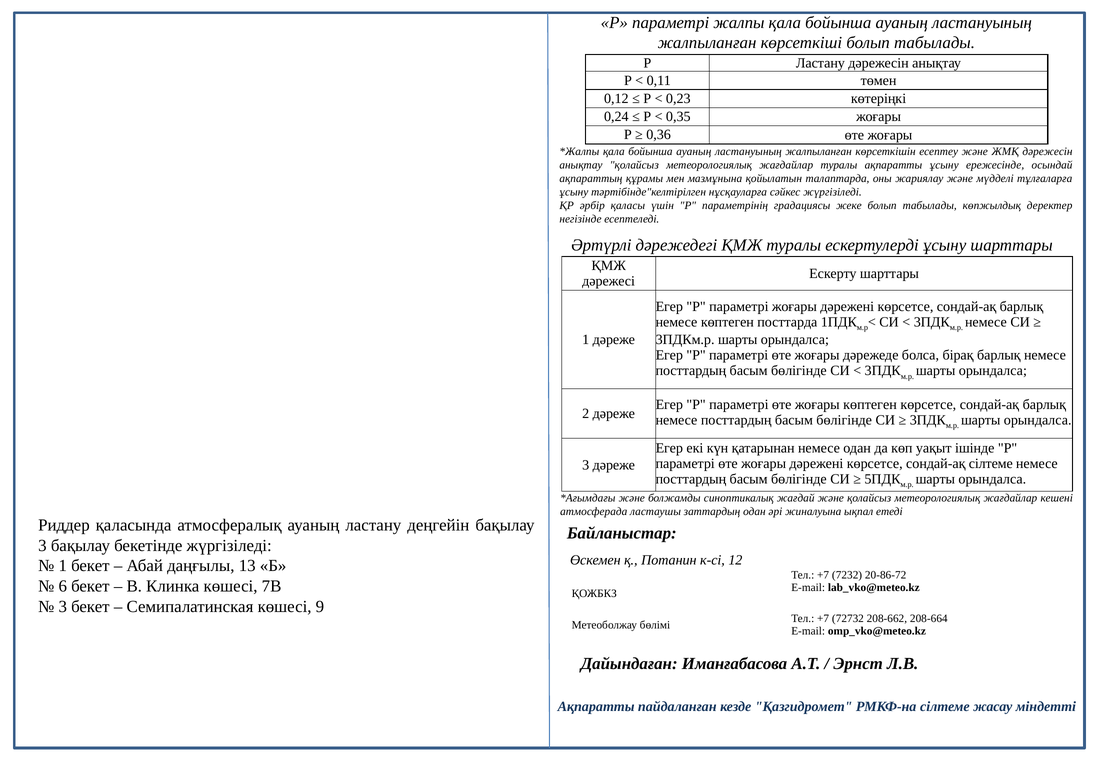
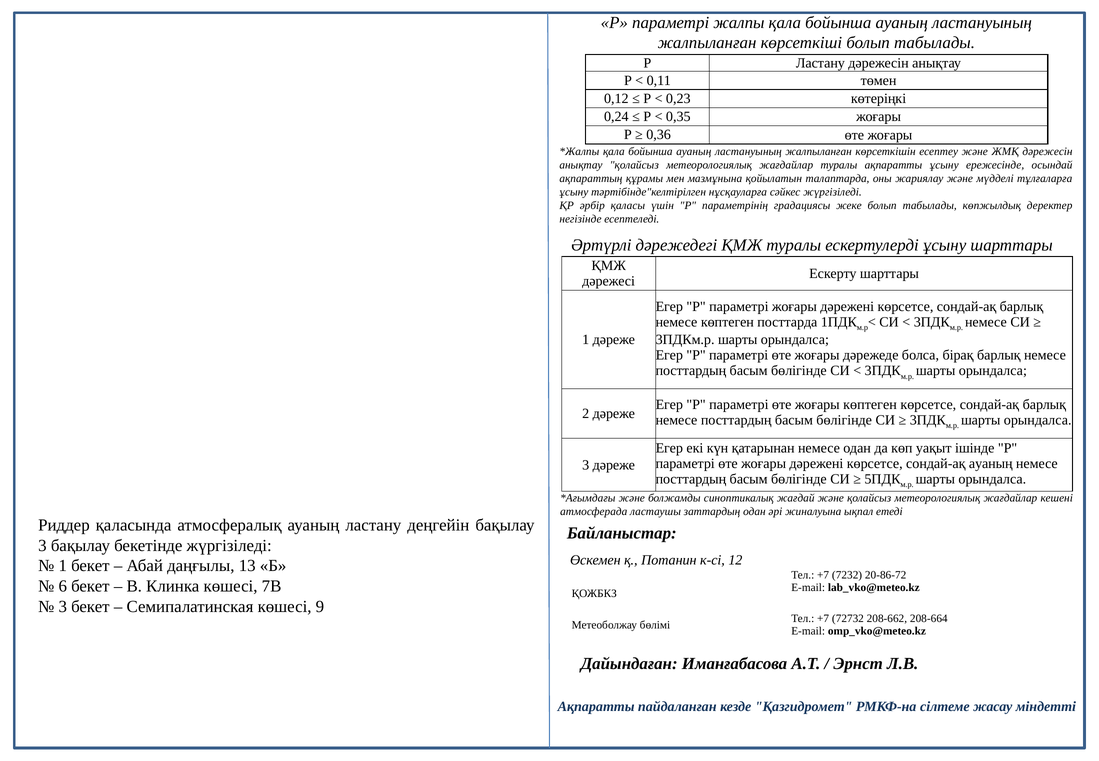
сондай-ақ сілтеме: сілтеме -> ауаның (991, 464)
